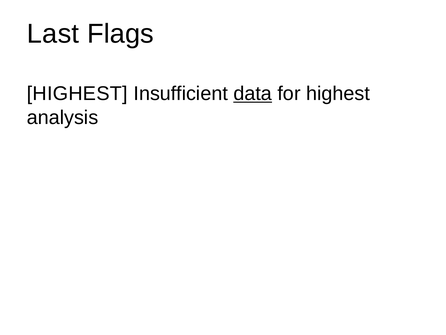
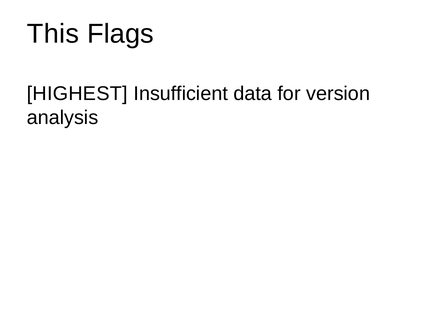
Last: Last -> This (53, 34)
data underline: present -> none (253, 94)
for highest: highest -> version (338, 94)
